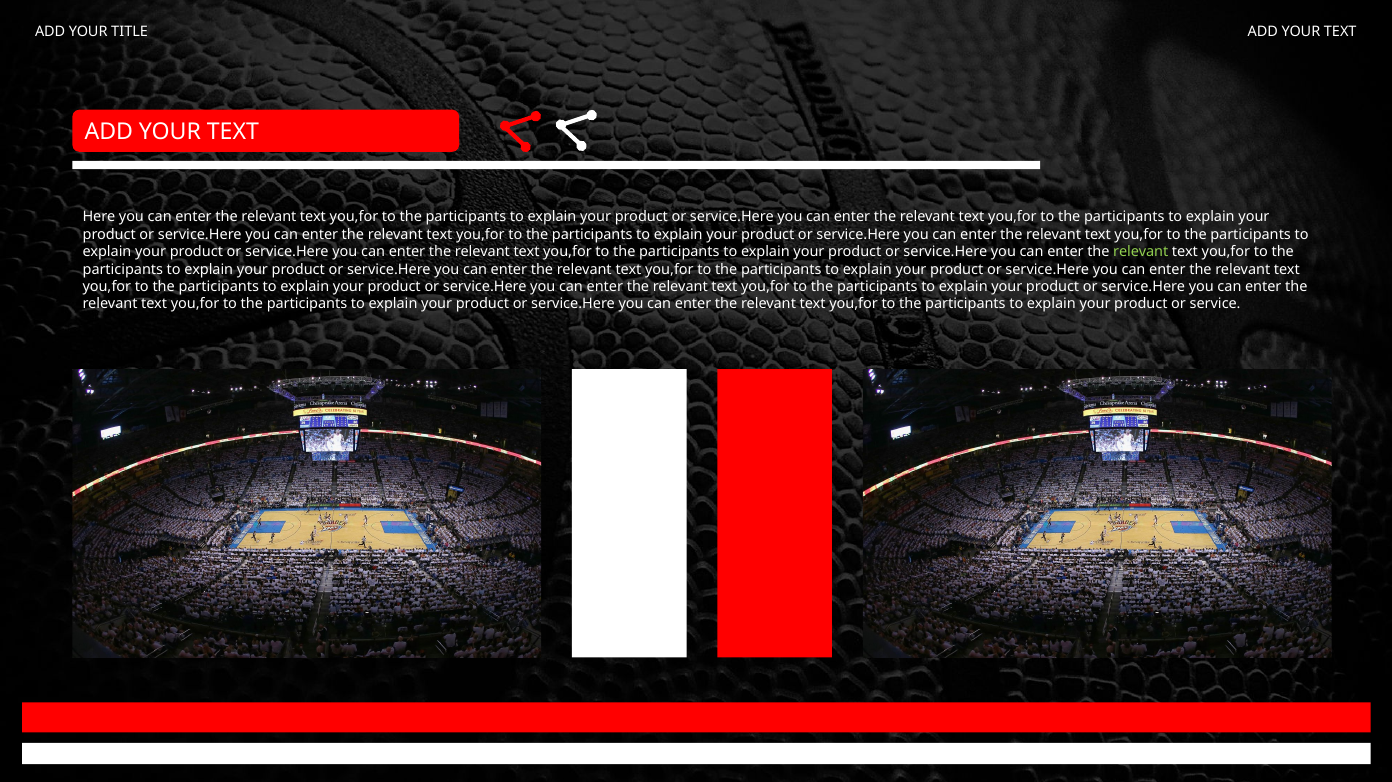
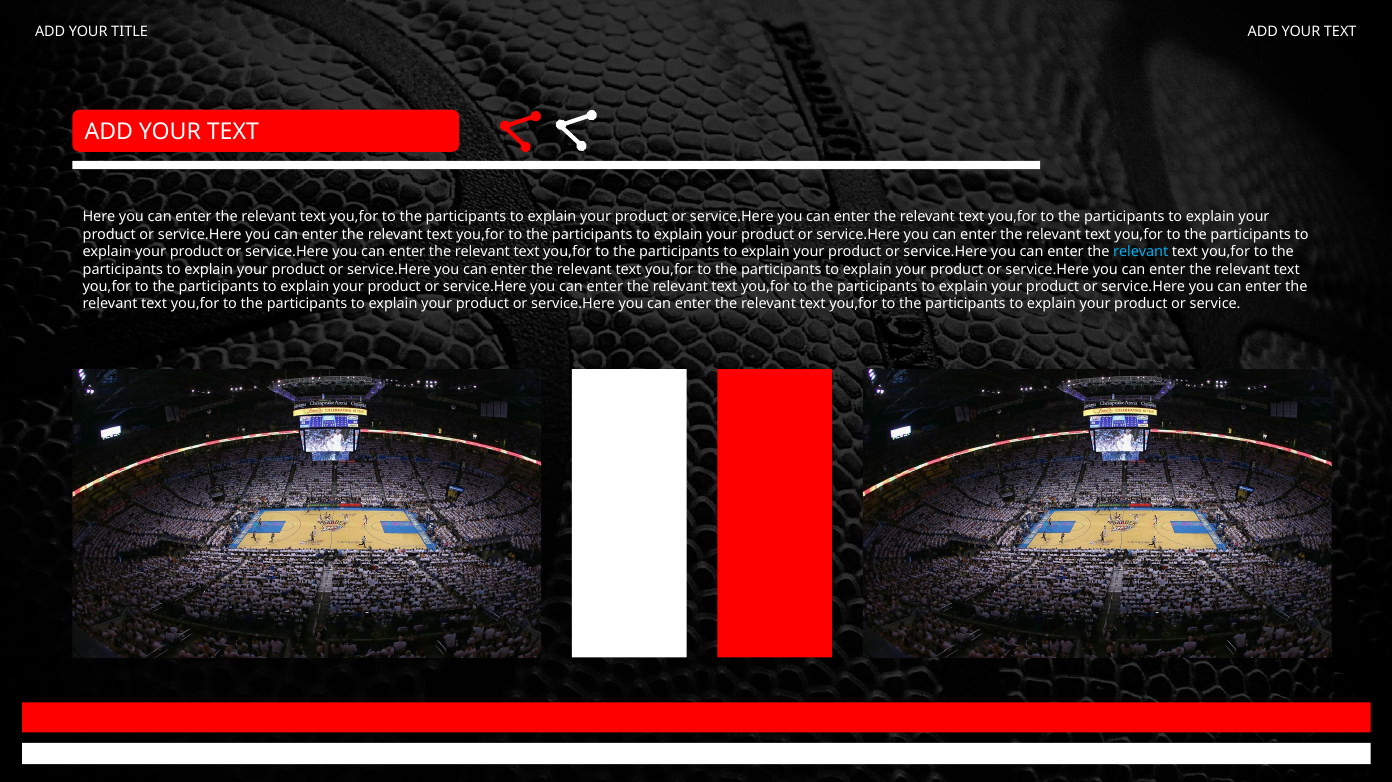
relevant colour: light green -> light blue (1141, 252)
